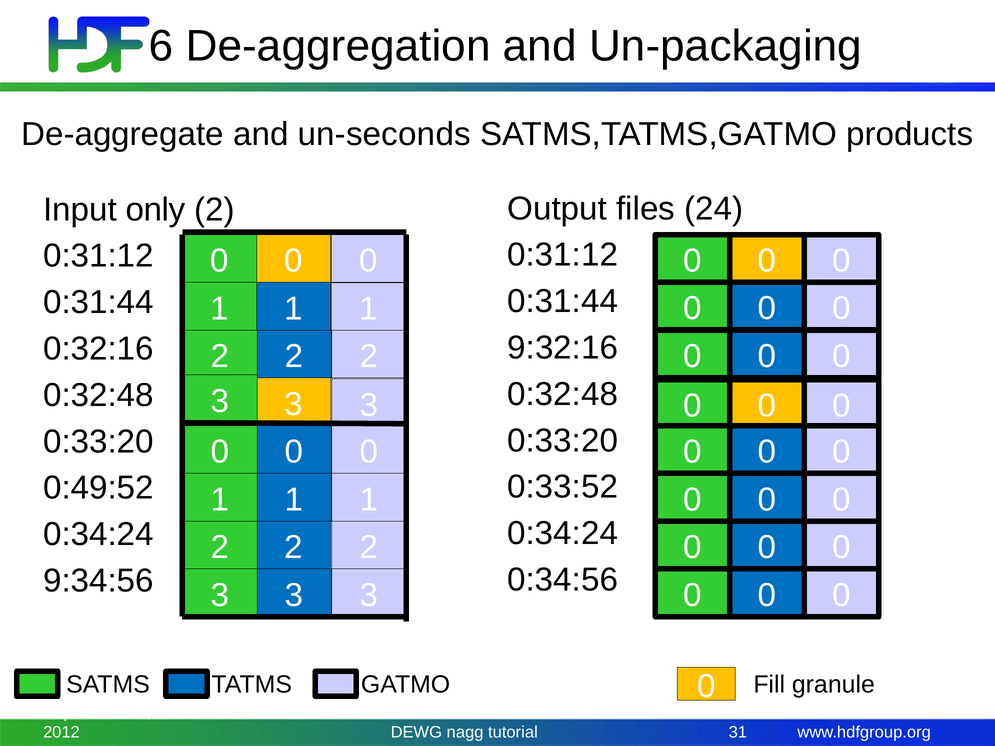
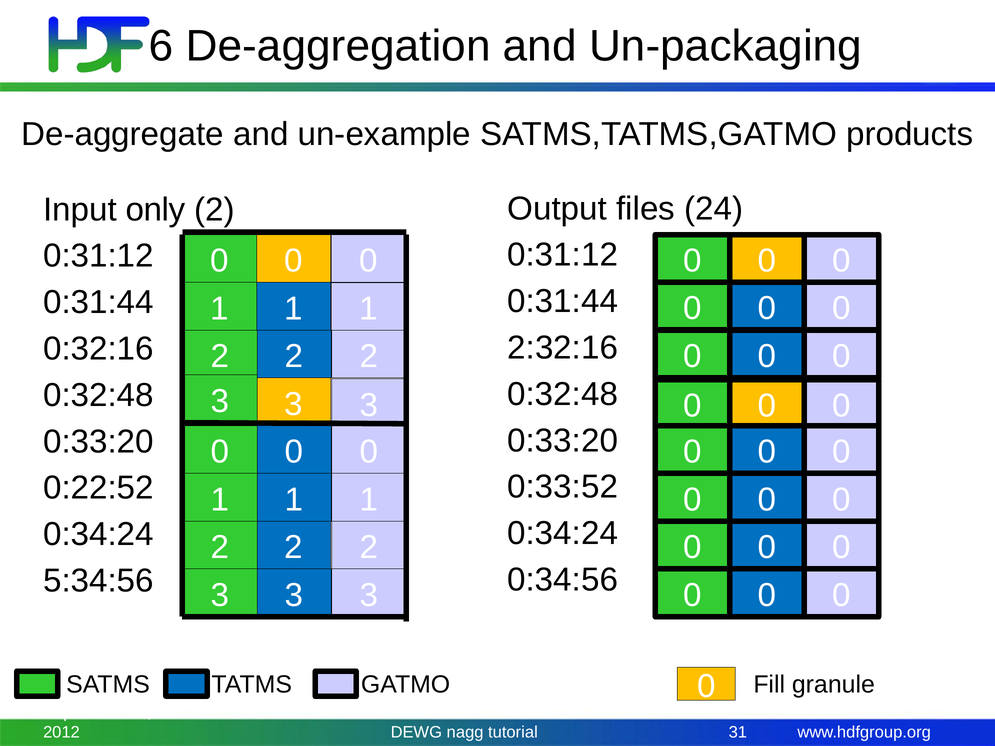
un-seconds: un-seconds -> un-example (384, 134)
9:32:16: 9:32:16 -> 2:32:16 (563, 348)
0:49:52: 0:49:52 -> 0:22:52 (98, 488)
9:34:56: 9:34:56 -> 5:34:56 (98, 581)
